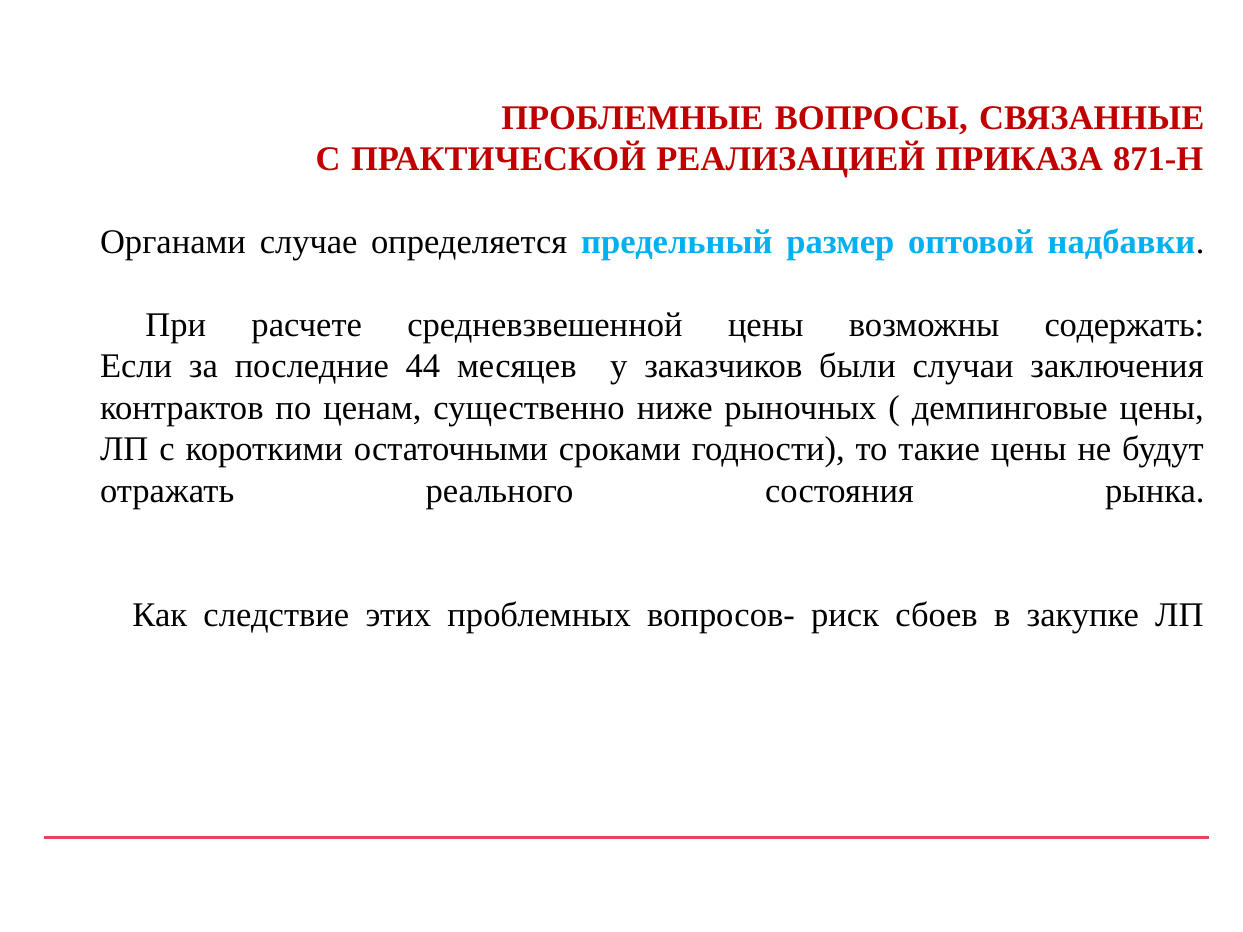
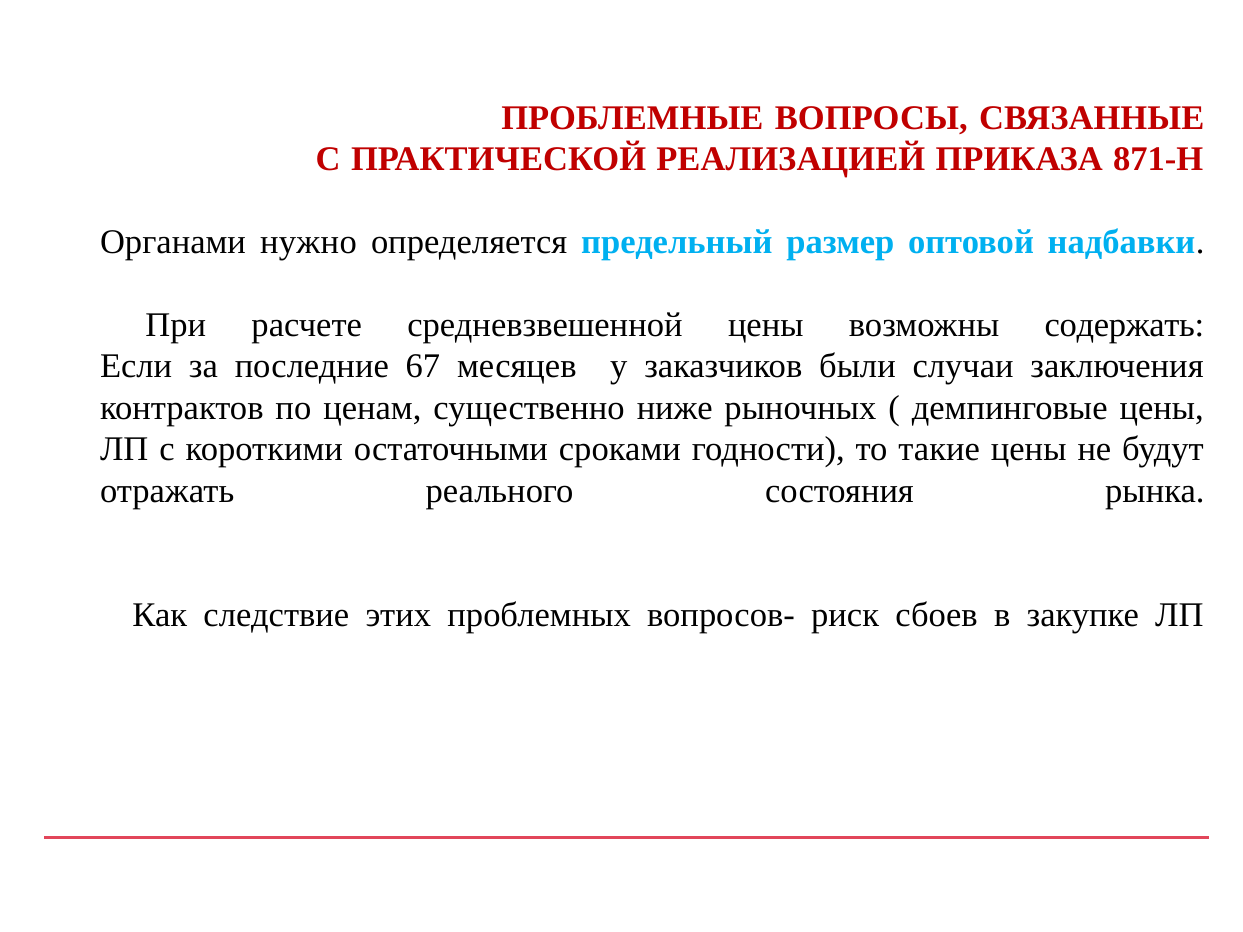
случае: случае -> нужно (308, 242)
44: 44 -> 67 (423, 367)
